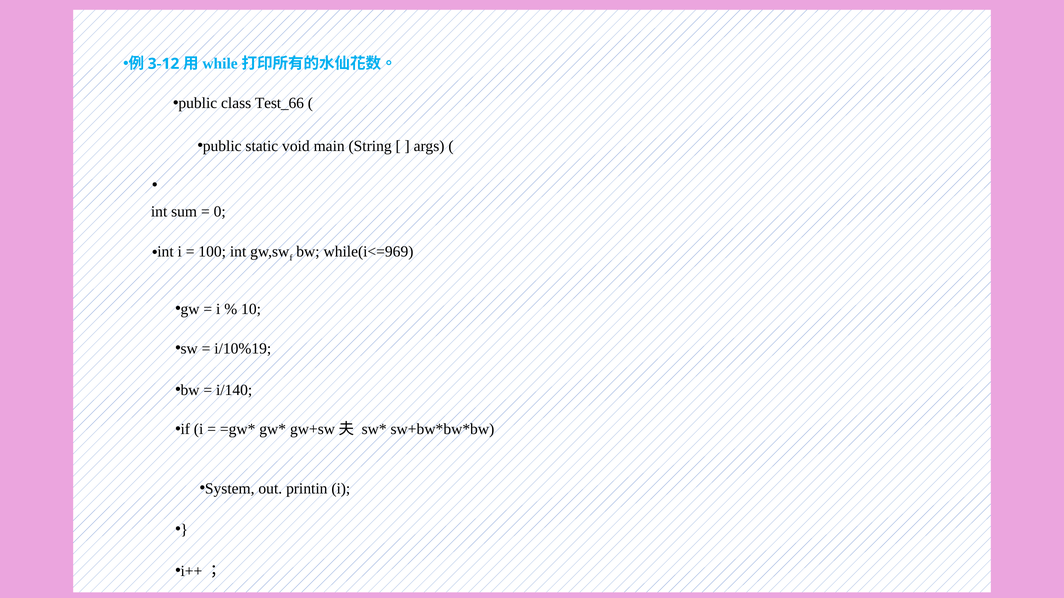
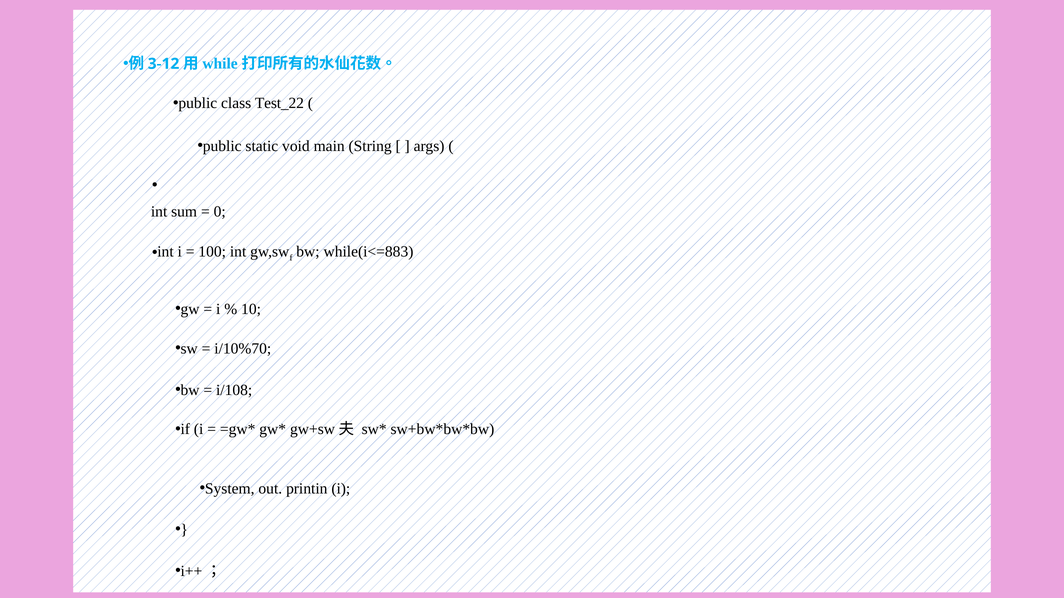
Test_66: Test_66 -> Test_22 (279, 103)
while(i<=969: while(i<=969 -> while(i<=883 (368, 252)
i/10%19: i/10%19 -> i/10%70 (243, 349)
i/140: i/140 -> i/108 (234, 390)
